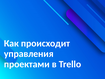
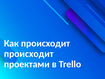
управления: управления -> происходит (29, 54)
